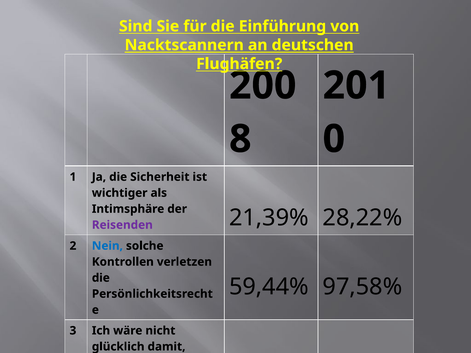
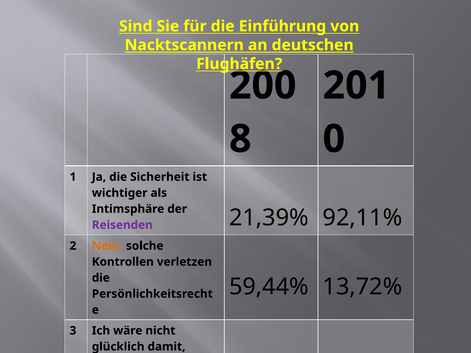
28,22%: 28,22% -> 92,11% (362, 218)
Nein colour: blue -> orange (107, 246)
97,58%: 97,58% -> 13,72% (362, 287)
